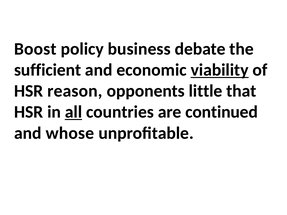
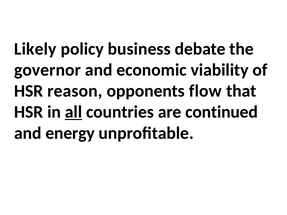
Boost: Boost -> Likely (35, 49)
sufficient: sufficient -> governor (47, 70)
viability underline: present -> none (220, 70)
little: little -> flow (205, 91)
whose: whose -> energy (70, 133)
